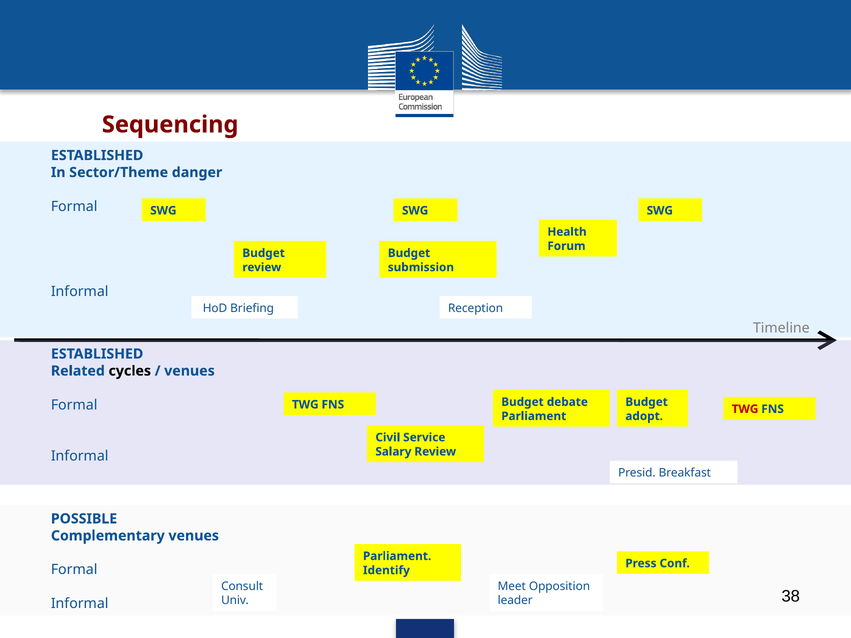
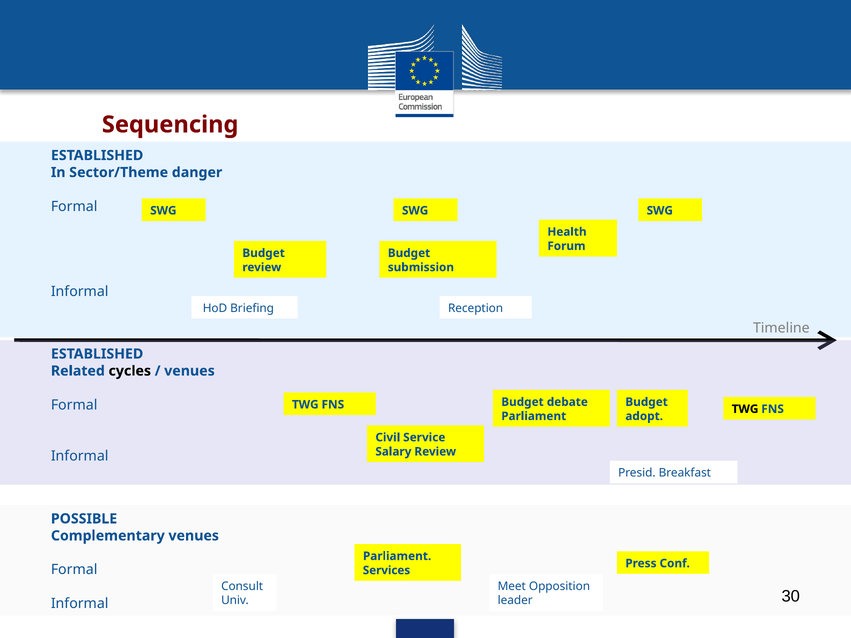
TWG colour: red -> black (745, 409)
Identify: Identify -> Services (386, 571)
38: 38 -> 30 (791, 597)
